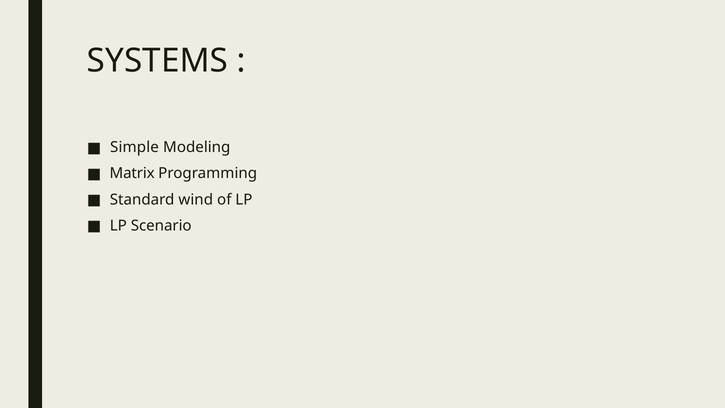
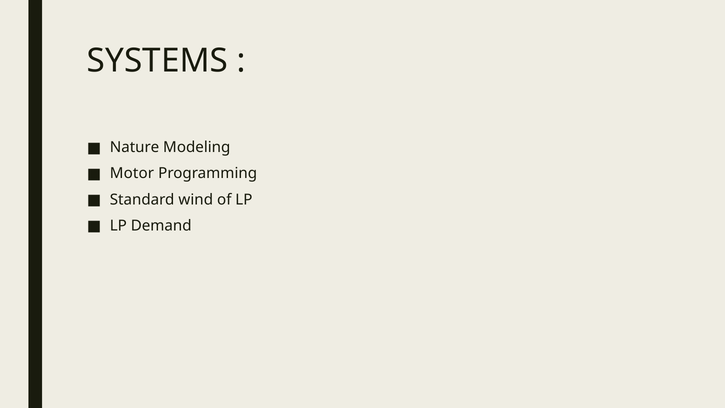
Simple: Simple -> Nature (135, 147)
Matrix: Matrix -> Motor (132, 173)
Scenario: Scenario -> Demand (161, 226)
